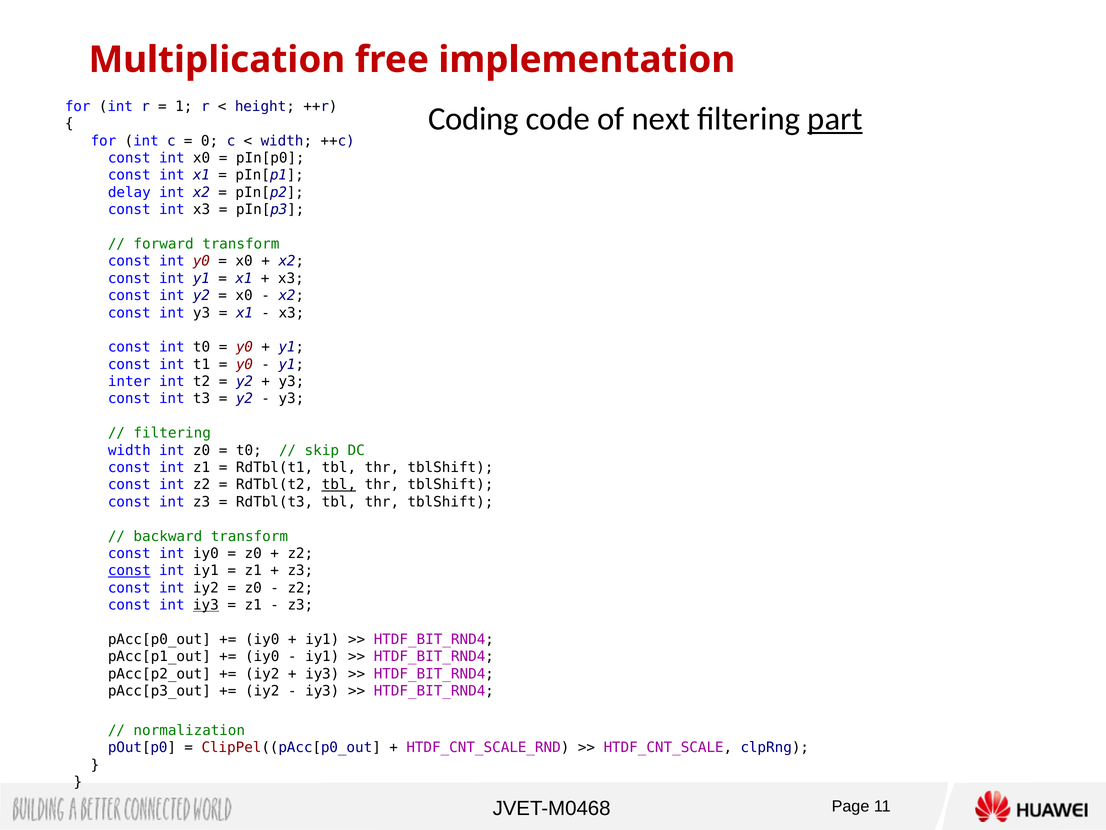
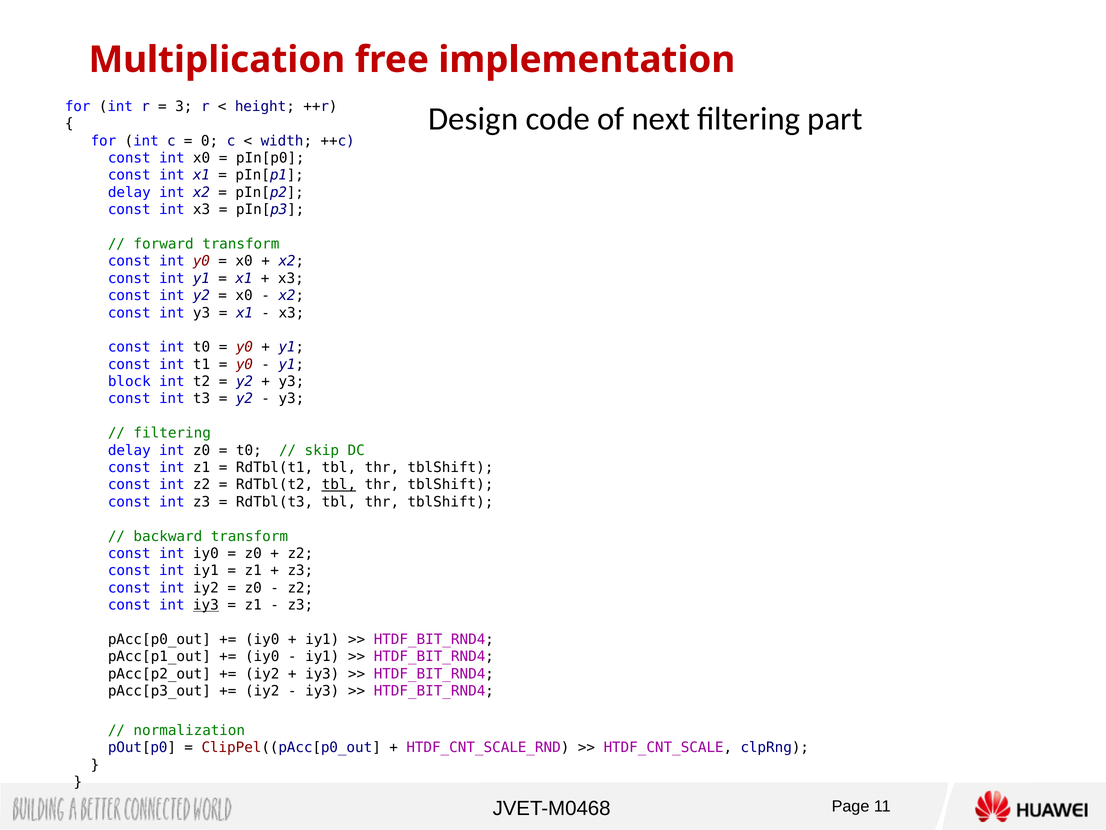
1: 1 -> 3 (184, 106)
Coding: Coding -> Design (473, 119)
part underline: present -> none (835, 119)
inter: inter -> block (129, 381)
width: width -> delay (129, 450)
const underline: present -> none (129, 570)
